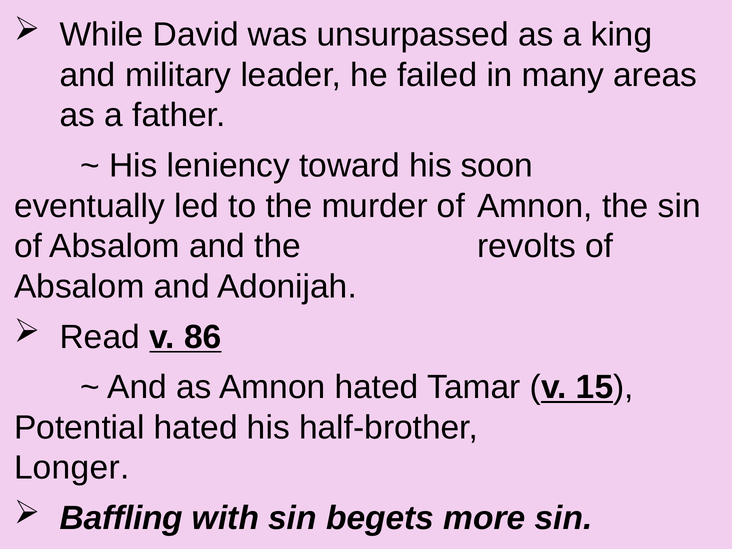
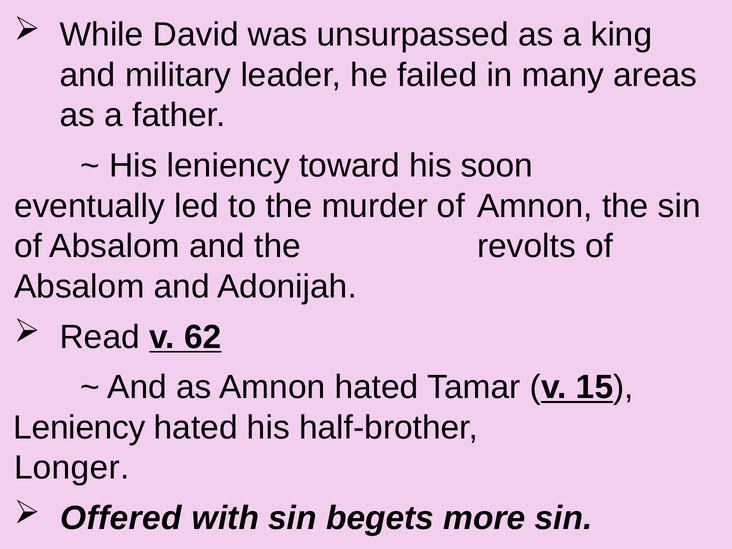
86: 86 -> 62 (203, 337)
Potential: Potential -> Leniency (79, 428)
Baffling: Baffling -> Offered (121, 518)
